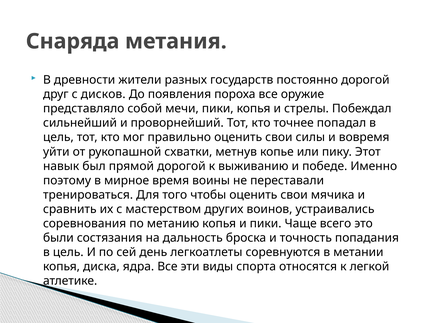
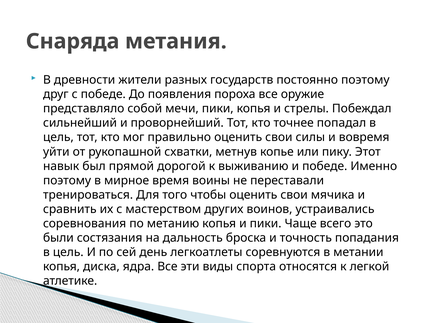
постоянно дорогой: дорогой -> поэтому (365, 80)
с дисков: дисков -> победе (103, 94)
